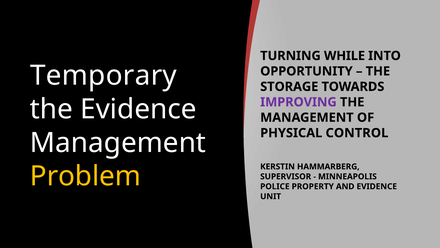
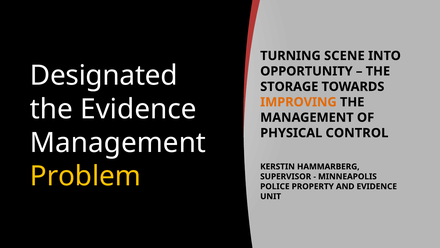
WHILE: WHILE -> SCENE (344, 56)
Temporary: Temporary -> Designated (104, 75)
IMPROVING colour: purple -> orange (298, 102)
